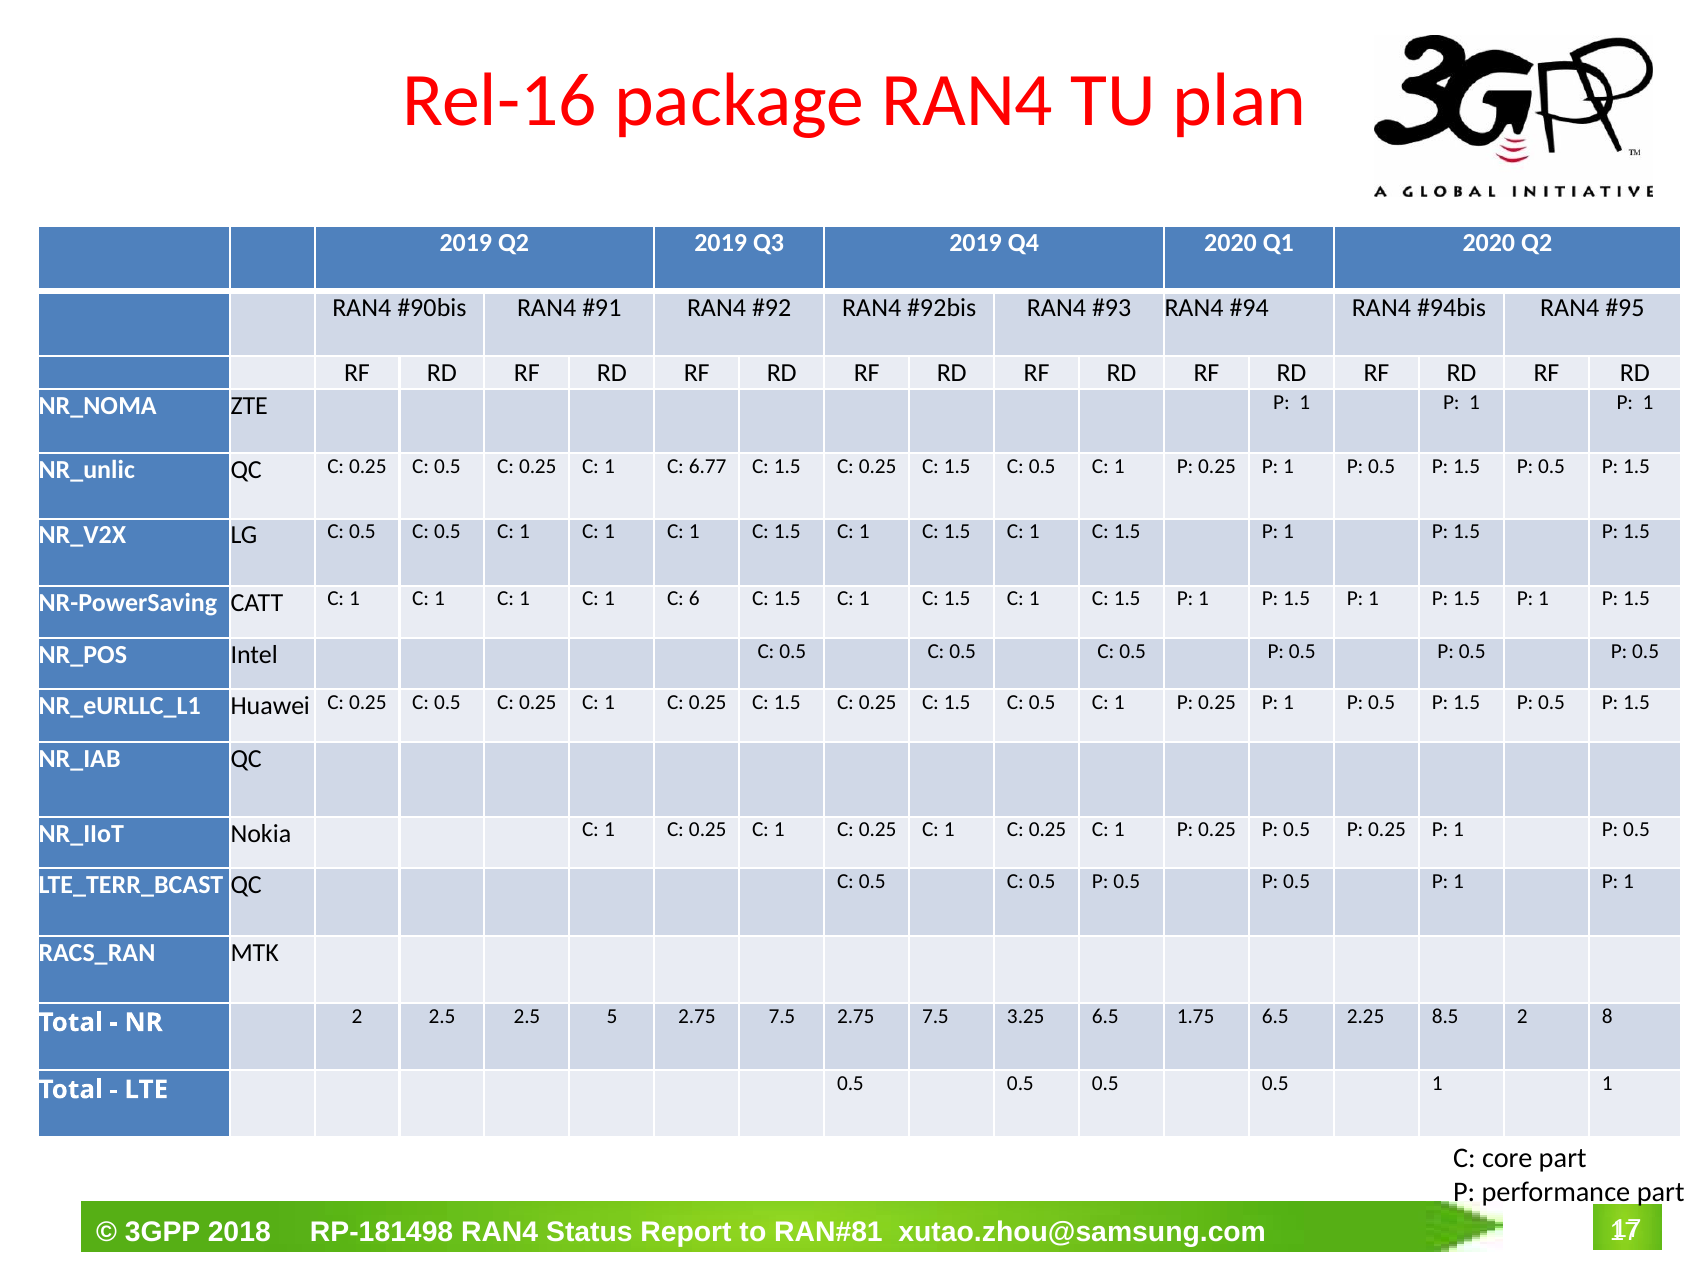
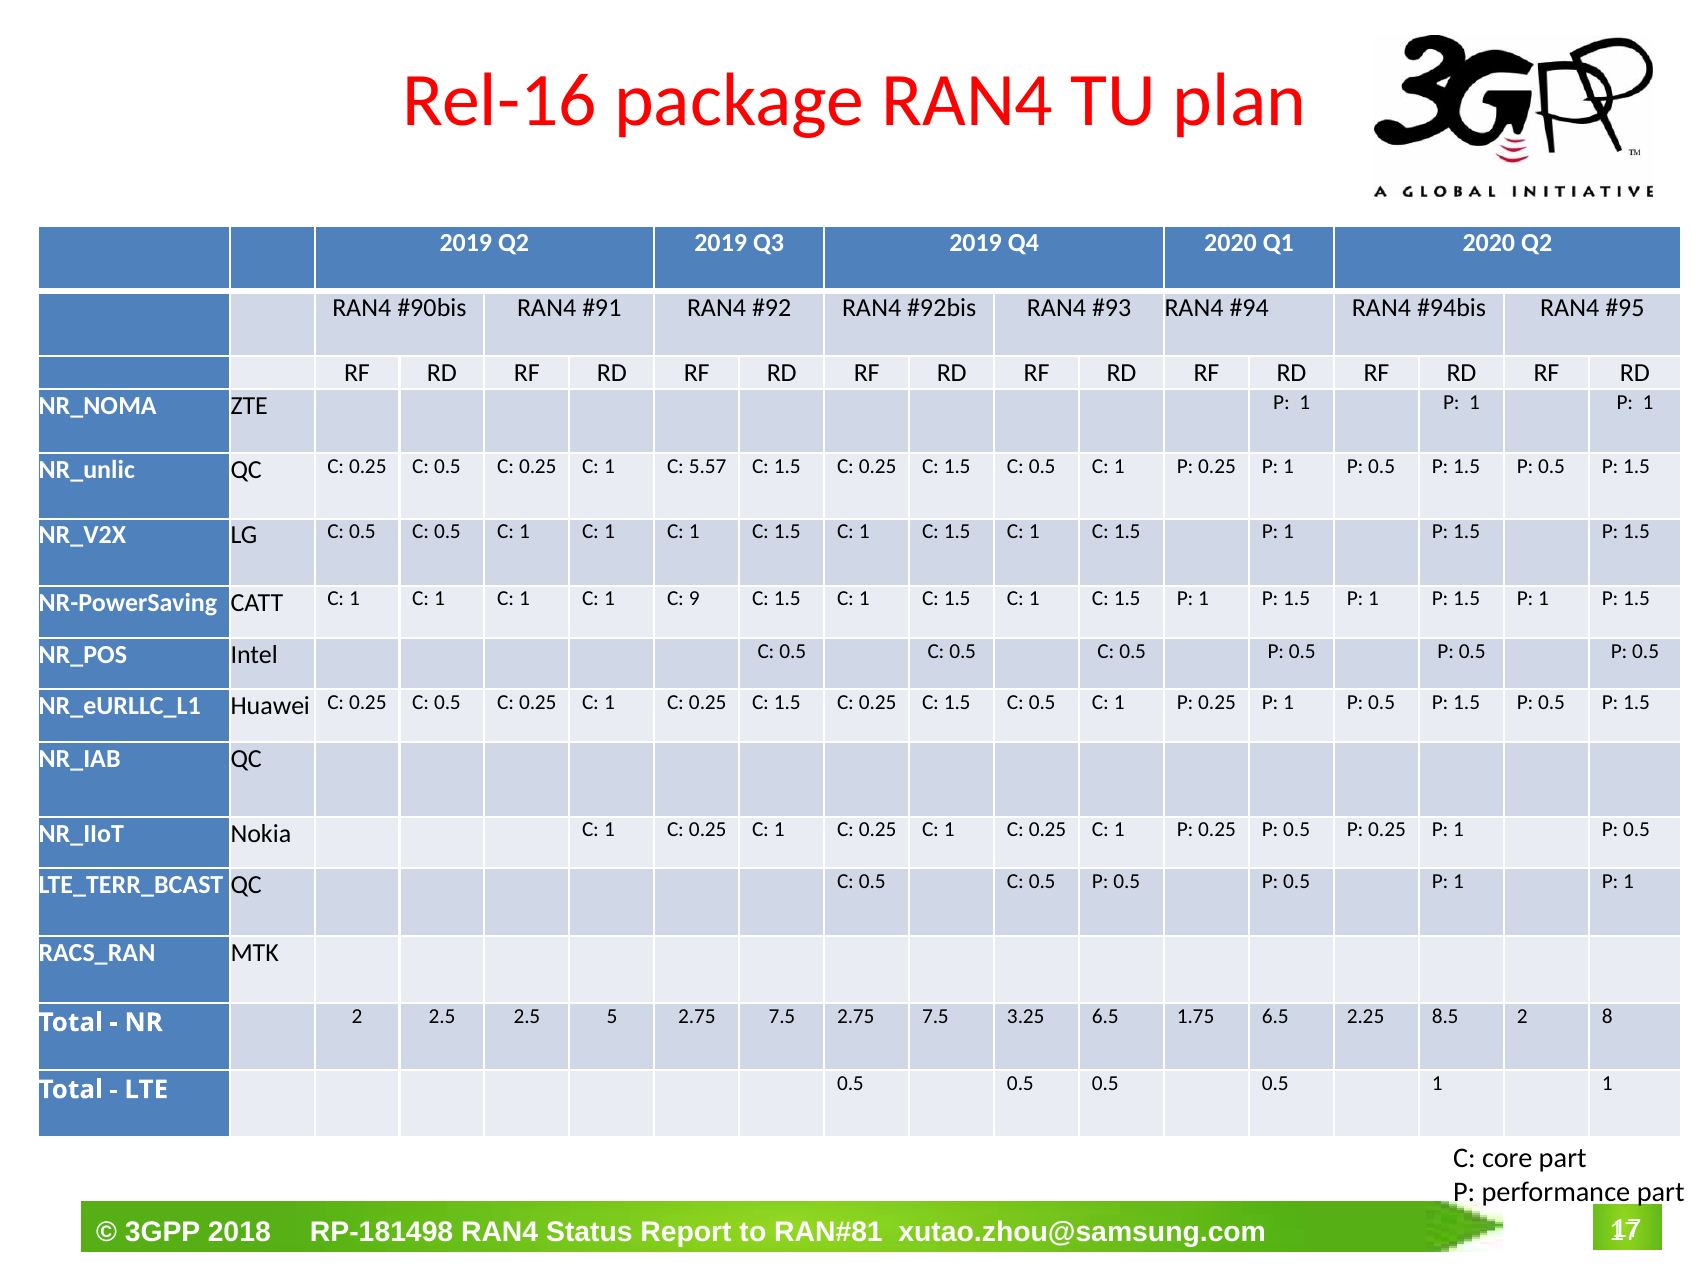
6.77: 6.77 -> 5.57 (708, 467)
6: 6 -> 9 (694, 599)
